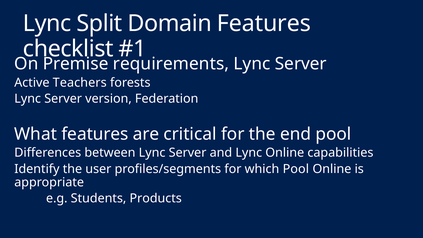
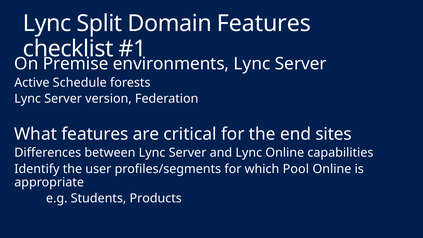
requirements: requirements -> environments (171, 64)
Teachers: Teachers -> Schedule (80, 83)
end pool: pool -> sites (334, 134)
